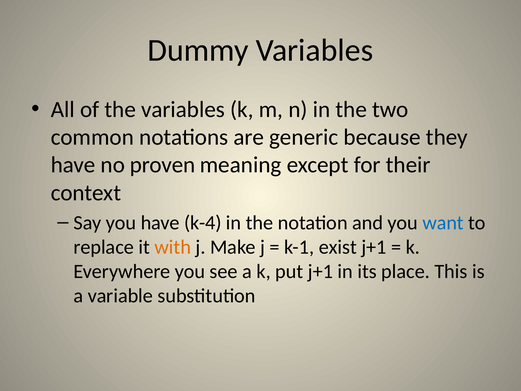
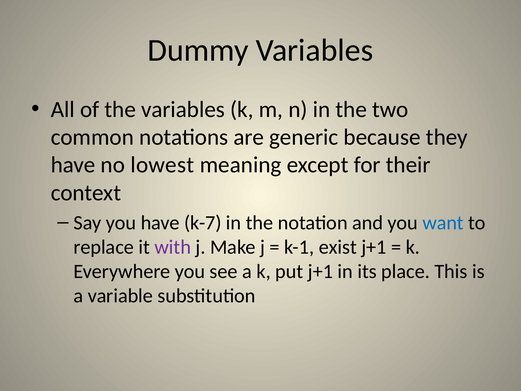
proven: proven -> lowest (162, 165)
k-4: k-4 -> k-7 (203, 223)
with colour: orange -> purple (173, 247)
